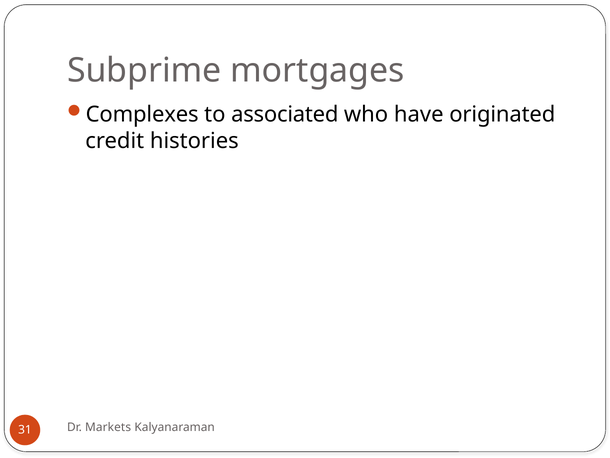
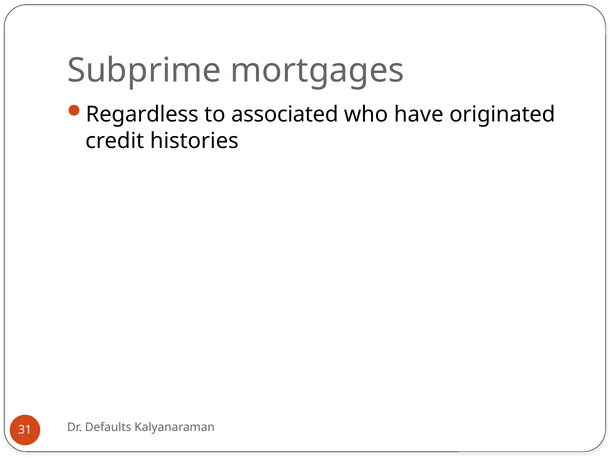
Complexes: Complexes -> Regardless (142, 114)
Markets: Markets -> Defaults (108, 427)
